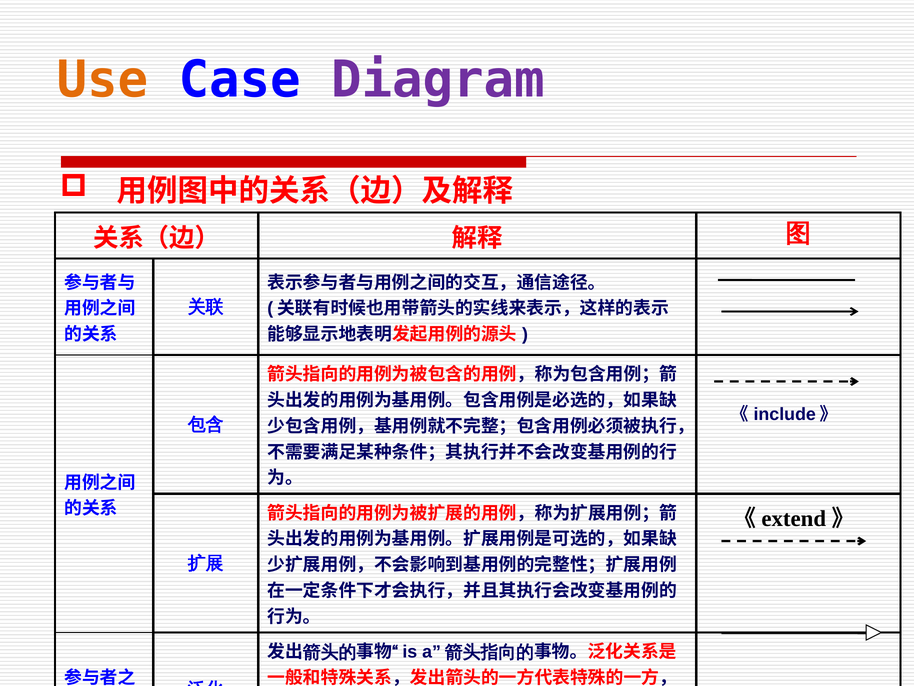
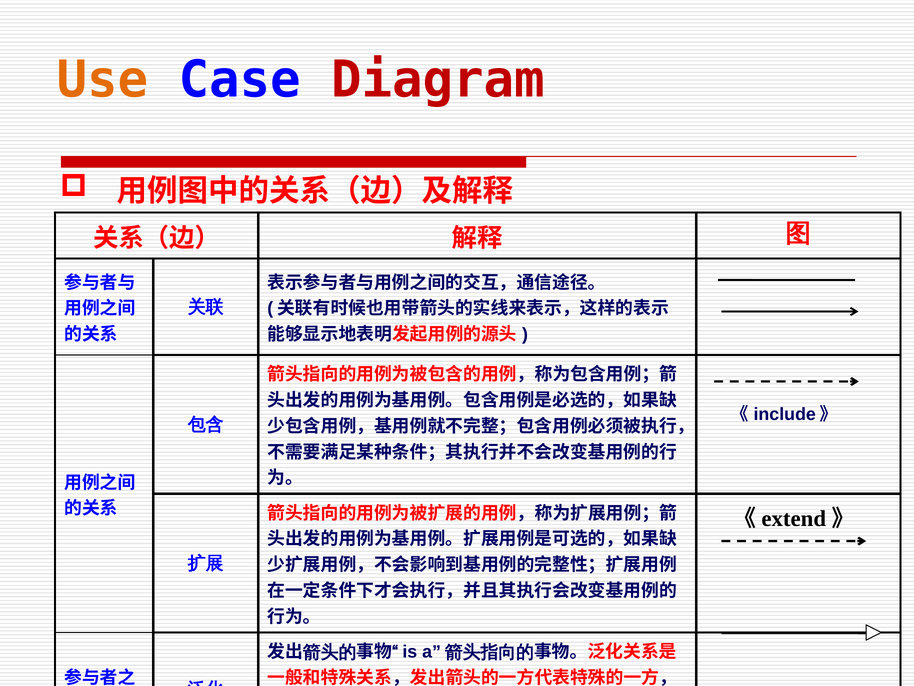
Diagram colour: purple -> red (438, 80)
